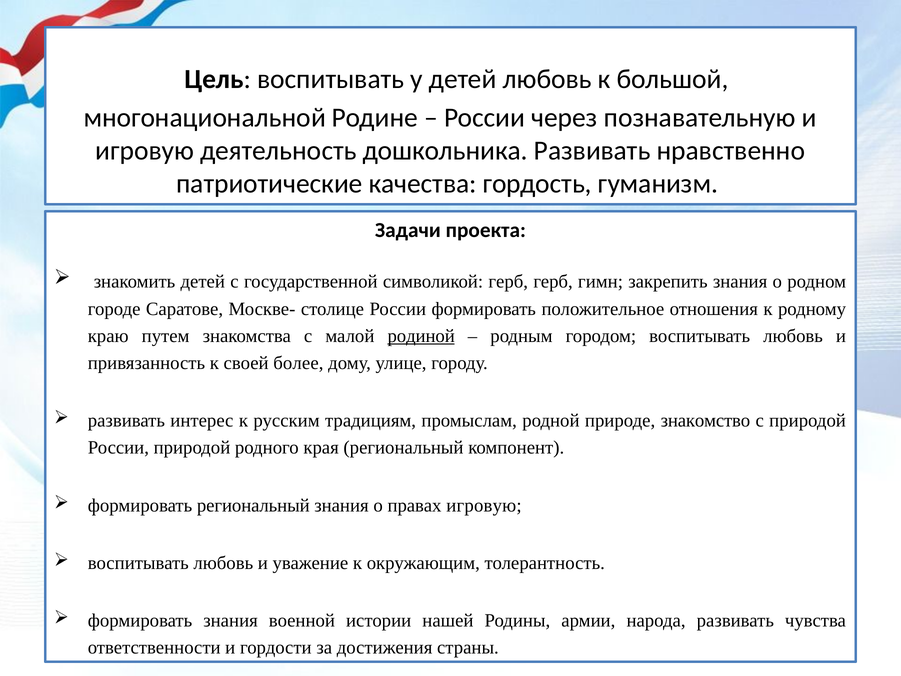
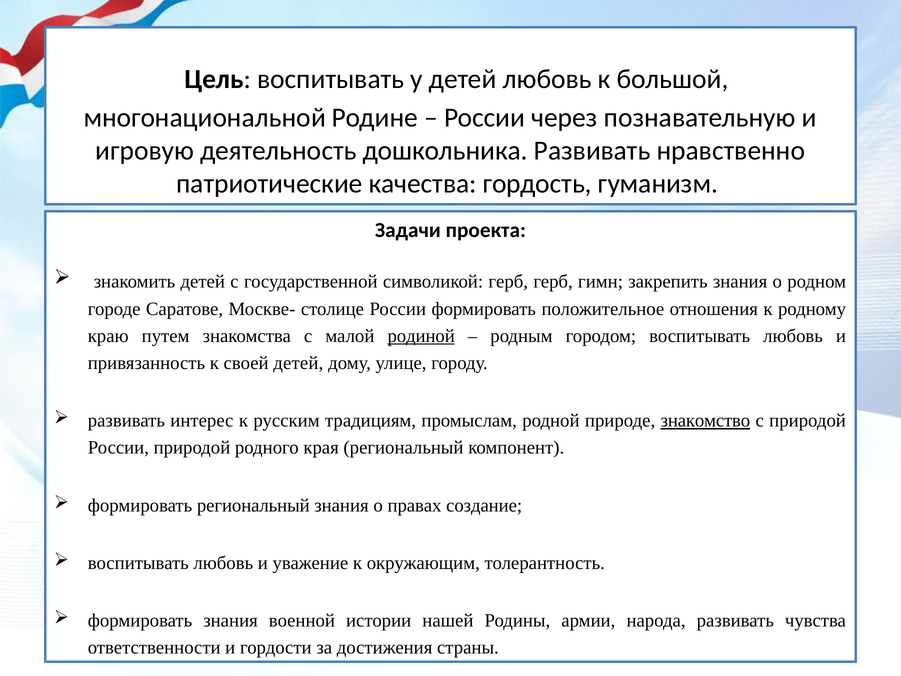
своей более: более -> детей (298, 363)
знакомство underline: none -> present (705, 421)
правах игровую: игровую -> создание (484, 505)
